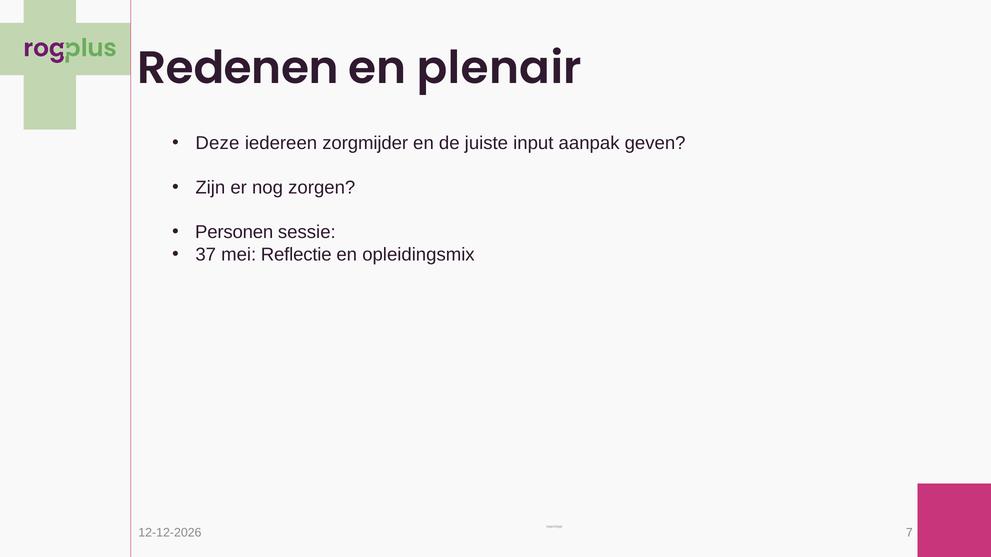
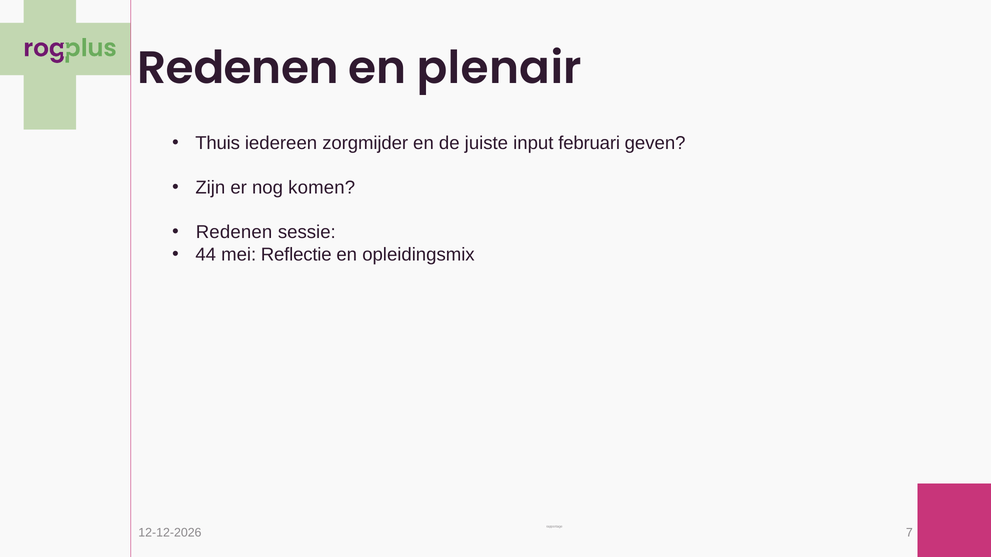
Deze: Deze -> Thuis (218, 143)
aanpak: aanpak -> februari (589, 143)
zorgen: zorgen -> komen (322, 188)
Personen: Personen -> Redenen (234, 232)
37: 37 -> 44 (206, 255)
